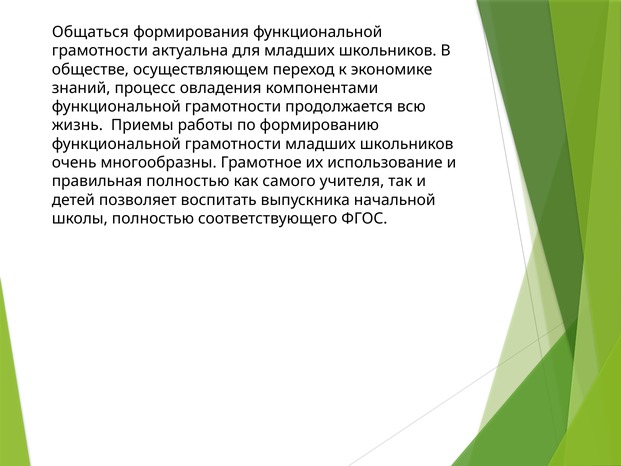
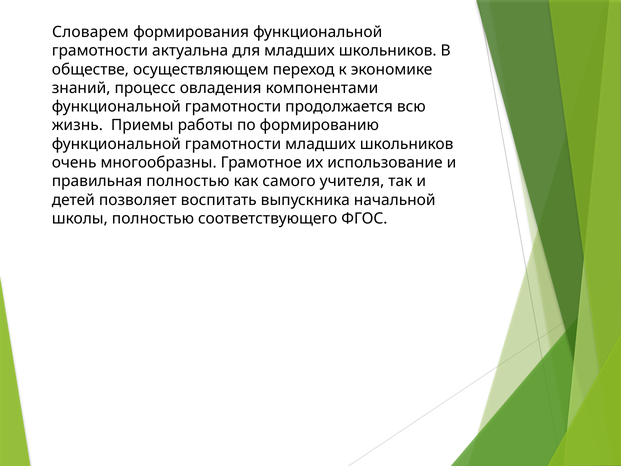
Общаться: Общаться -> Словарем (90, 32)
